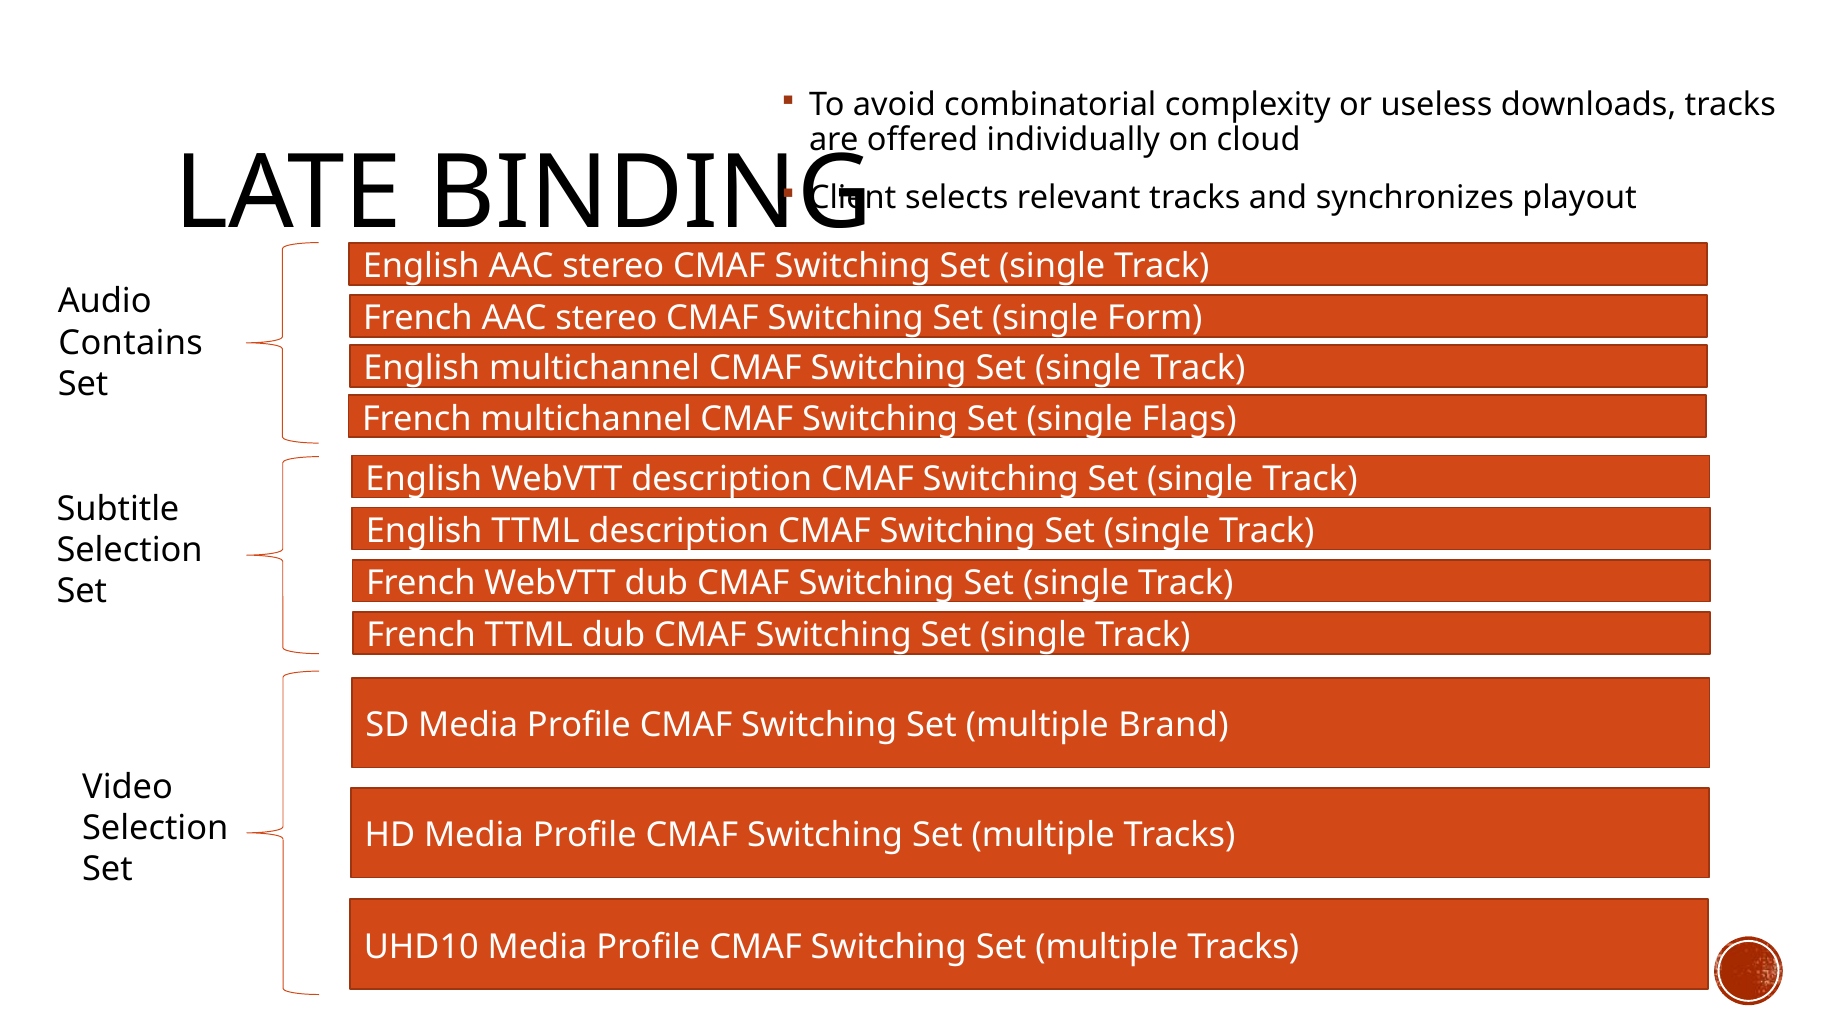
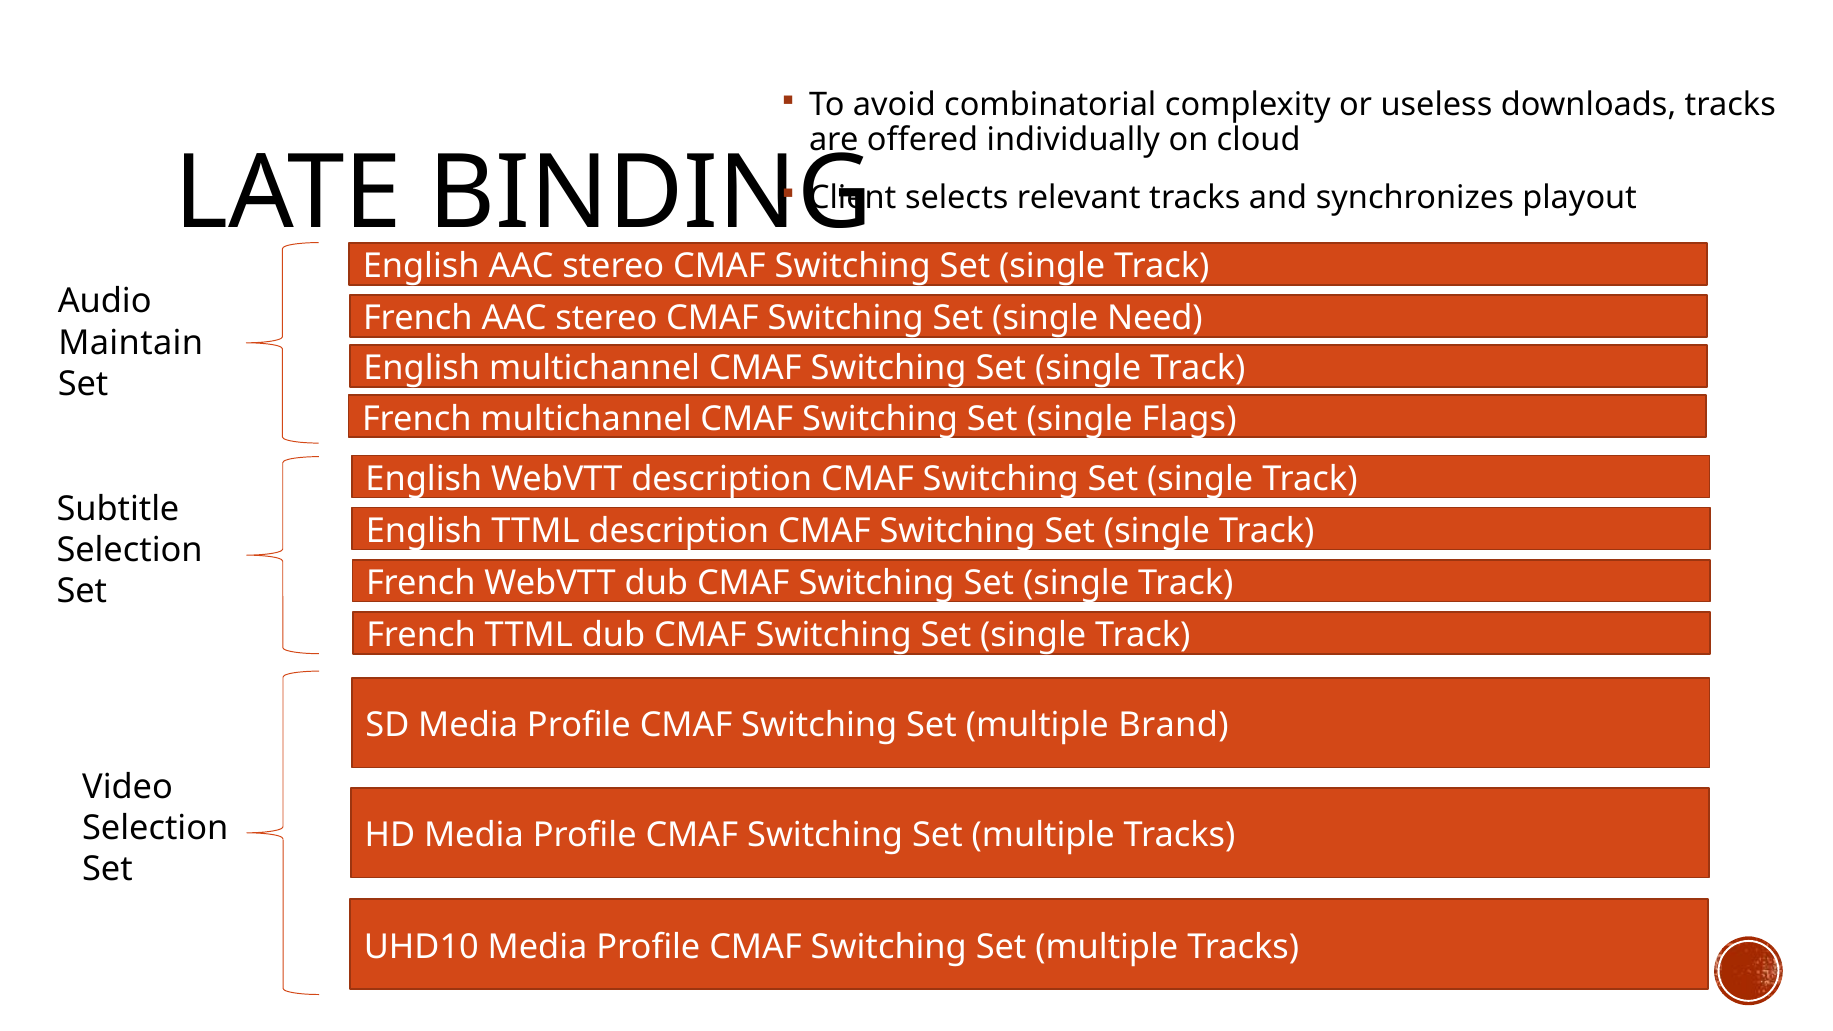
Form: Form -> Need (1155, 318)
Contains: Contains -> Maintain (131, 343)
